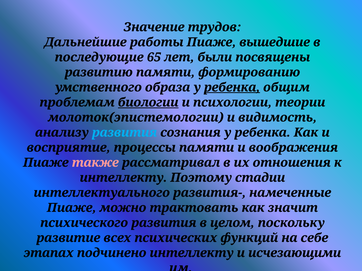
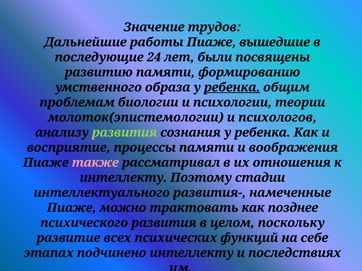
65: 65 -> 24 (154, 57)
биологии underline: present -> none (148, 103)
видимость: видимость -> психологов (278, 118)
развития colour: light blue -> light green (125, 133)
значит: значит -> позднее (293, 208)
исчезающими: исчезающими -> последствиях (295, 253)
